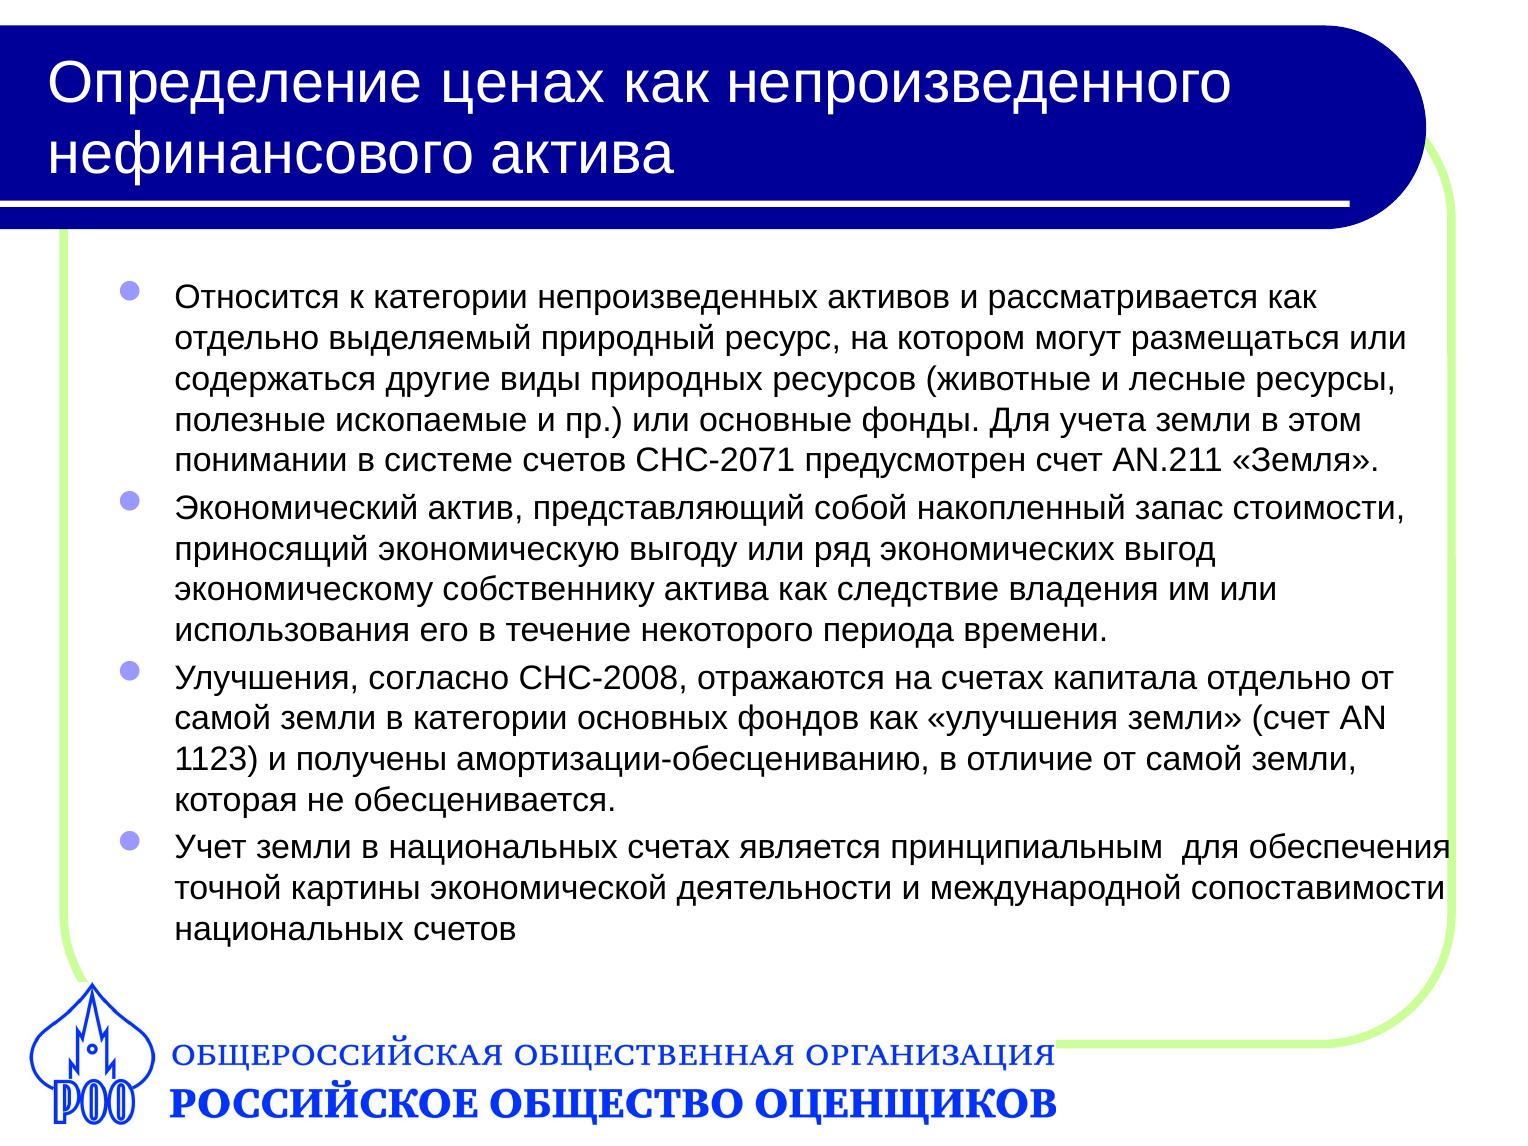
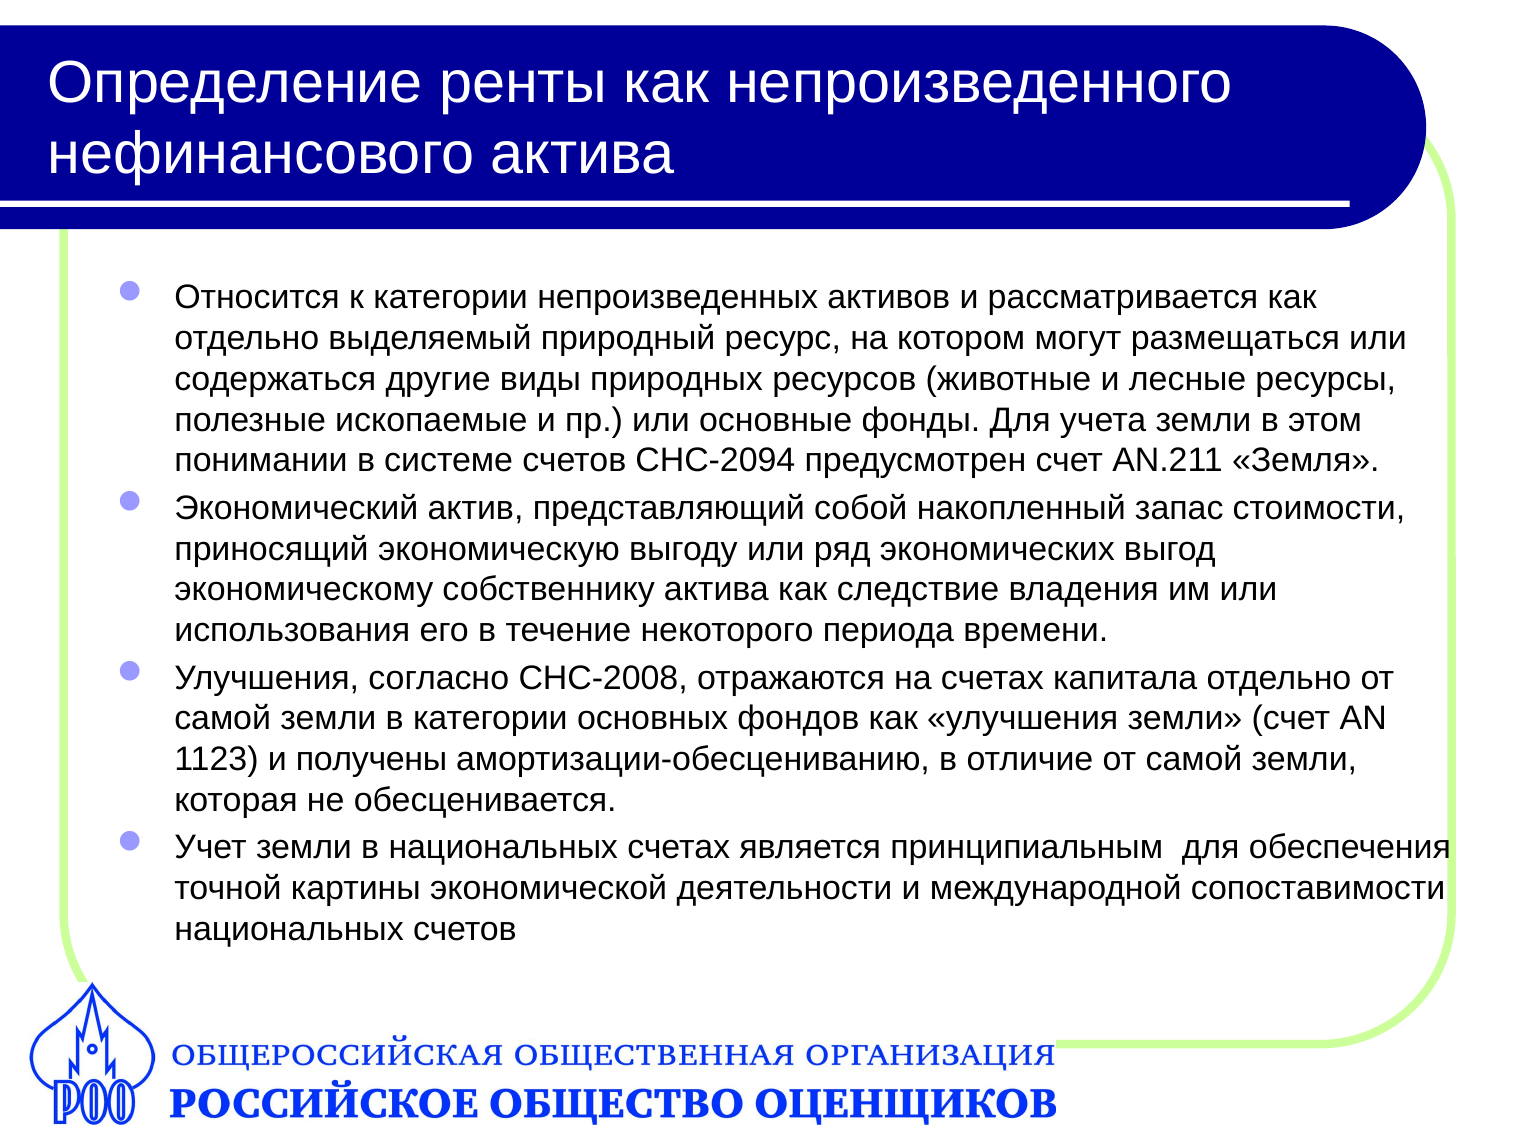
ценах: ценах -> ренты (523, 83)
СНС-2071: СНС-2071 -> СНС-2094 (715, 461)
